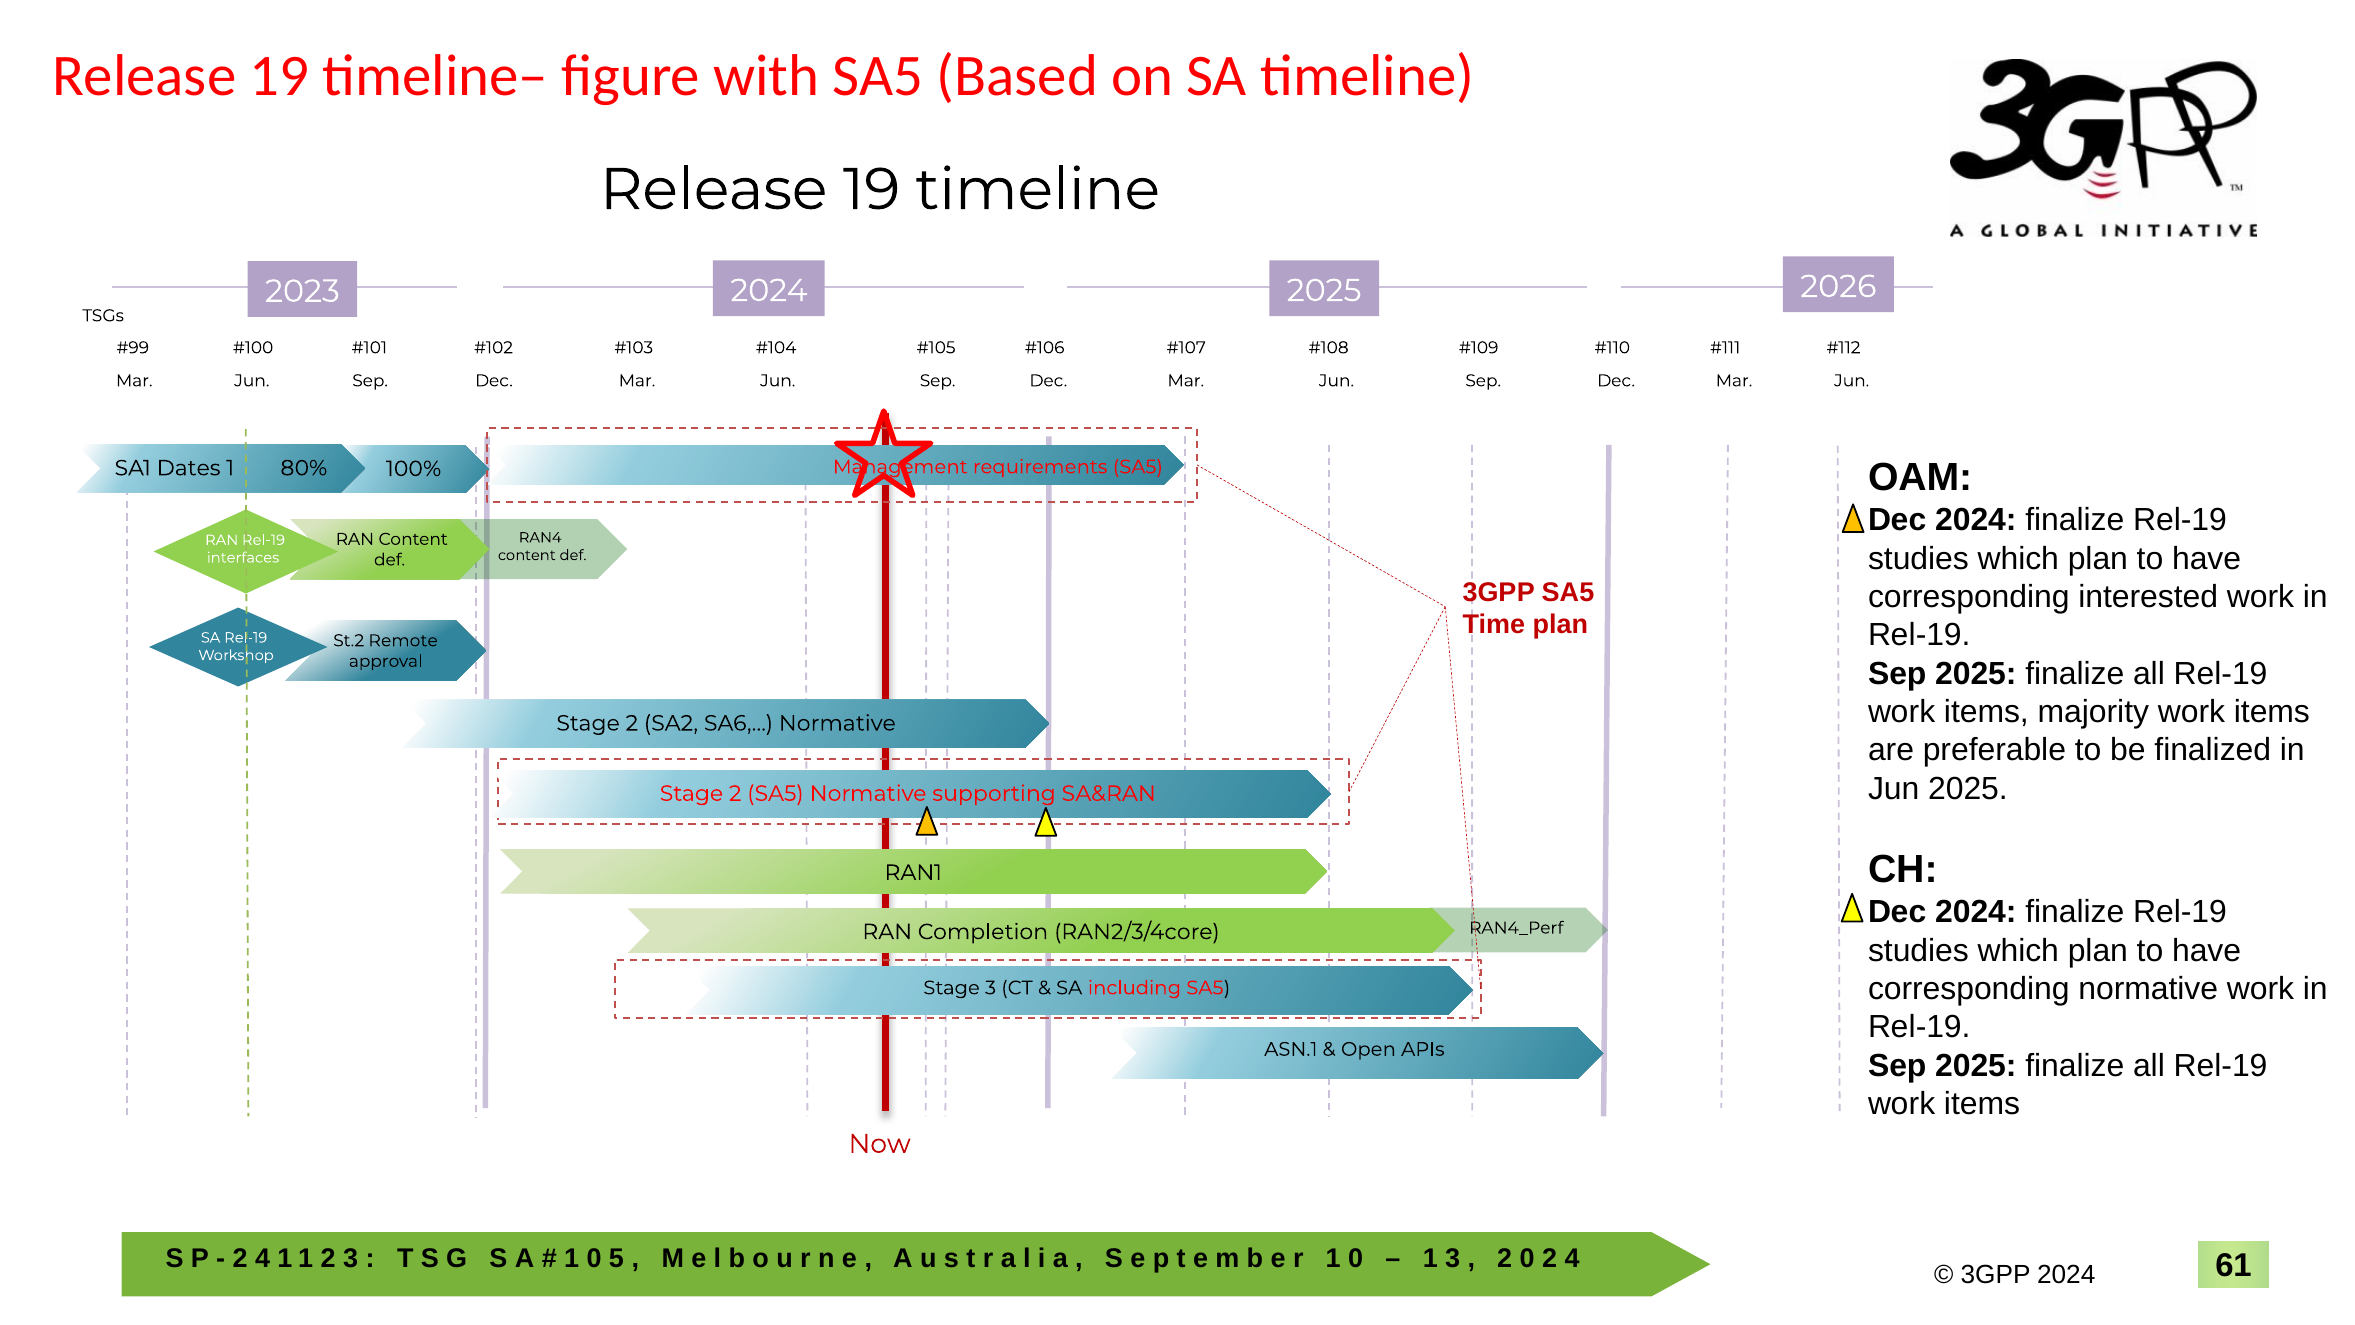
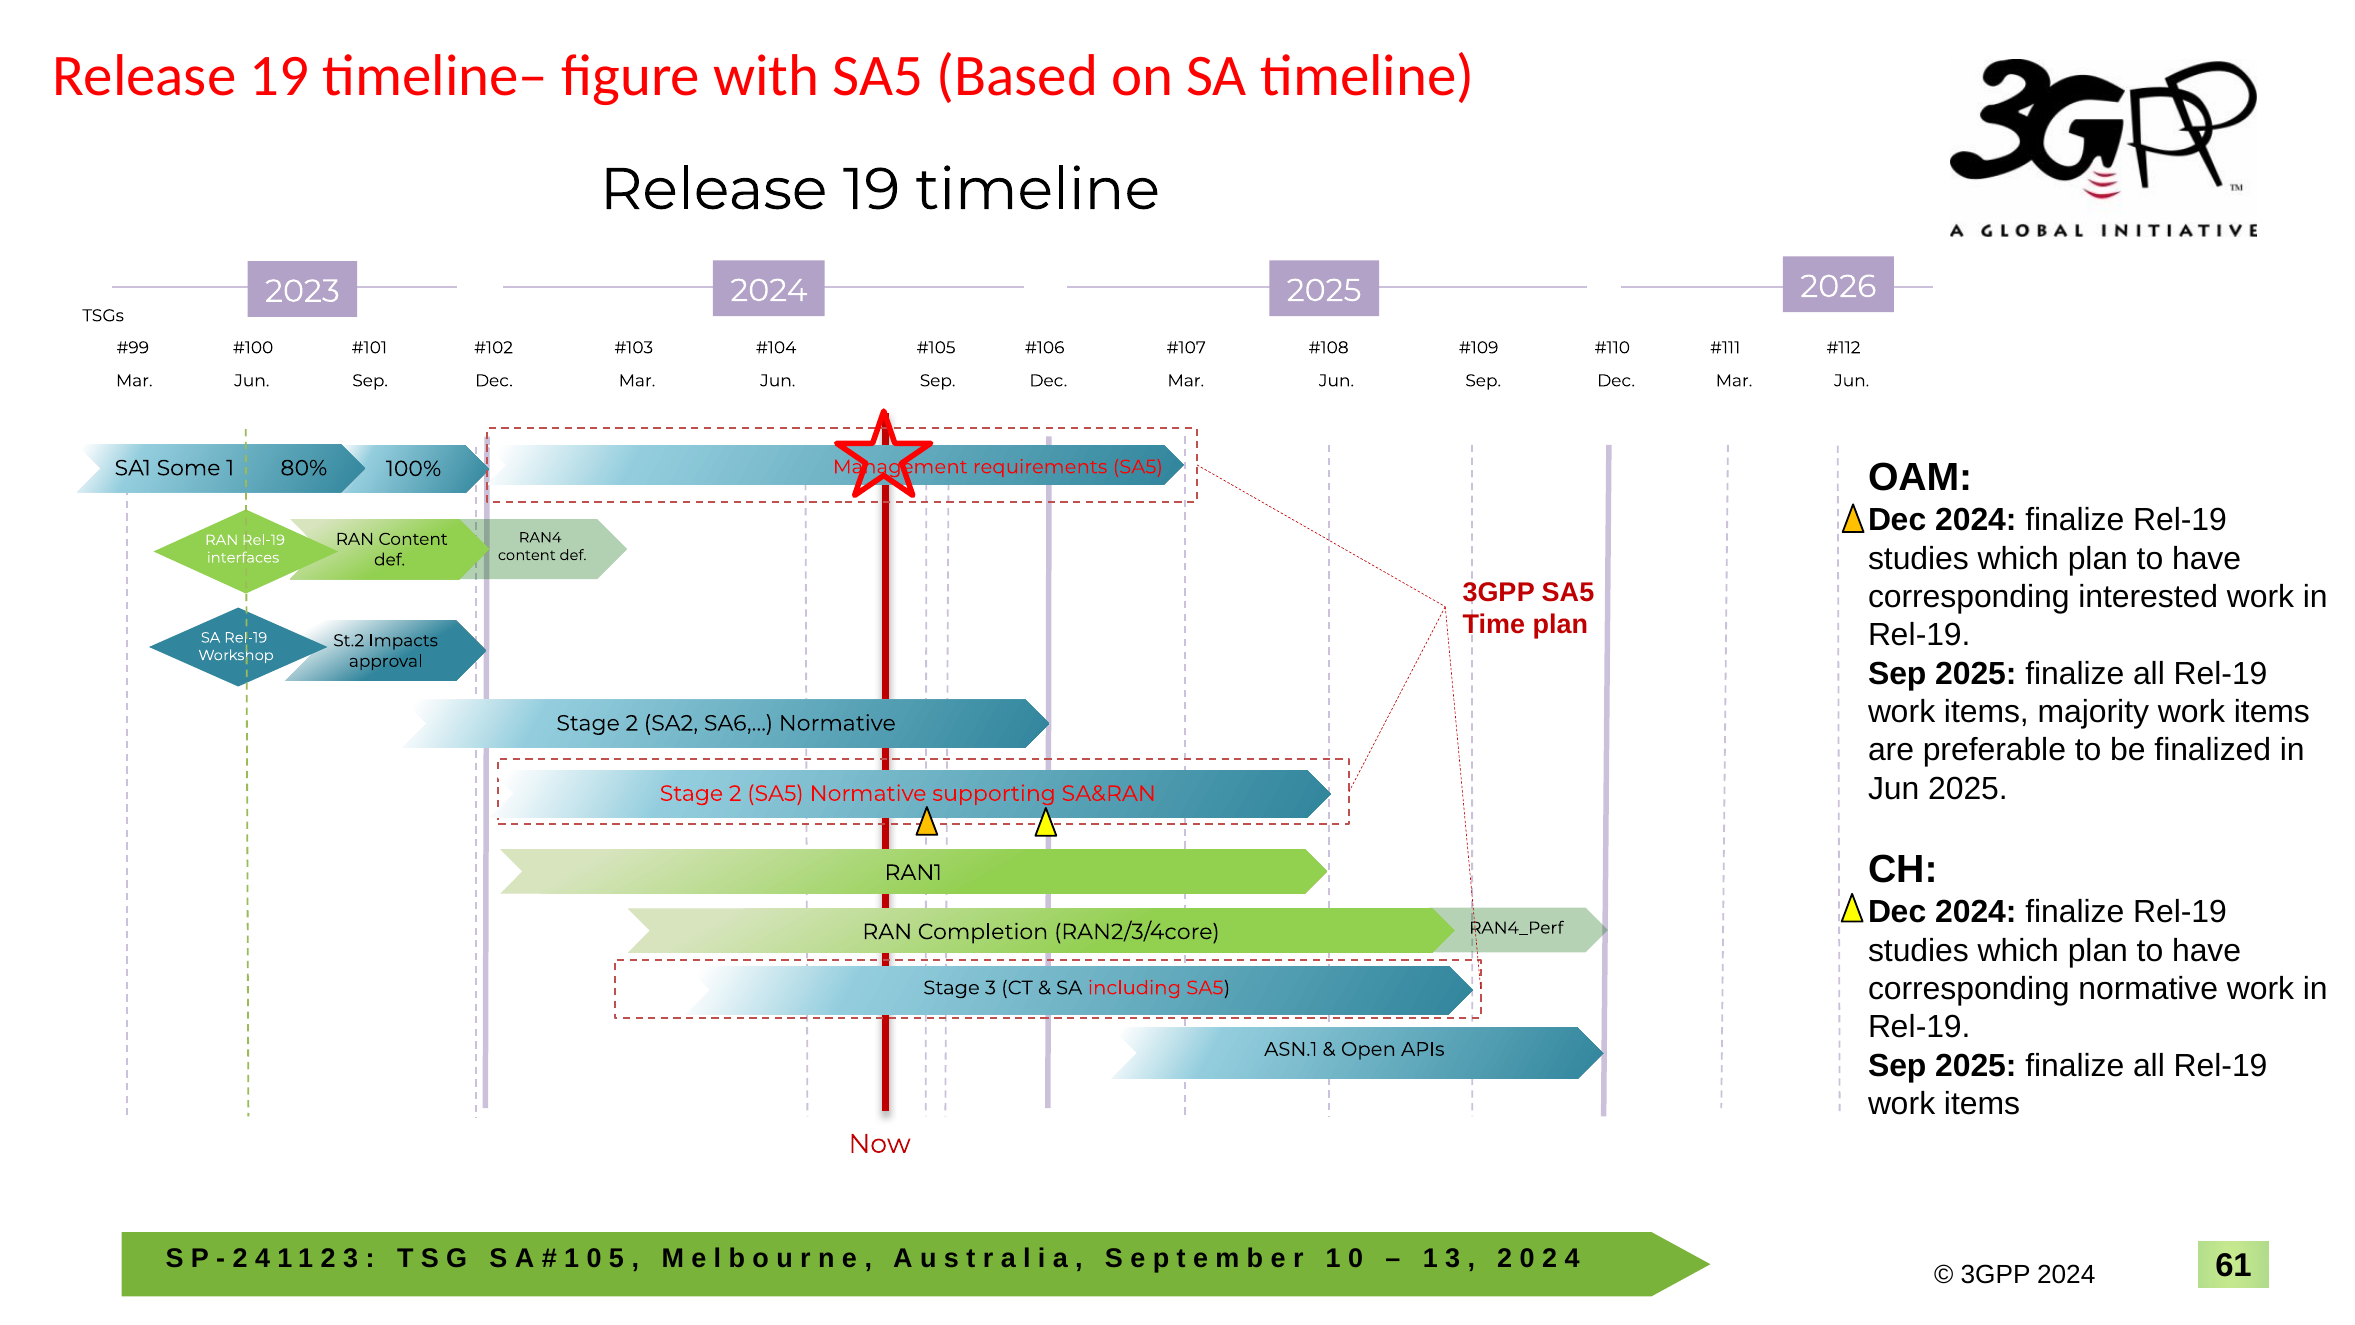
Dates: Dates -> Some (189, 468)
Remote: Remote -> Impacts (403, 640)
